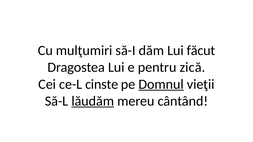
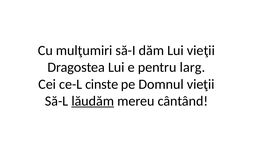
Lui făcut: făcut -> vieţii (201, 51)
zică: zică -> larg (192, 68)
Domnul underline: present -> none (161, 84)
